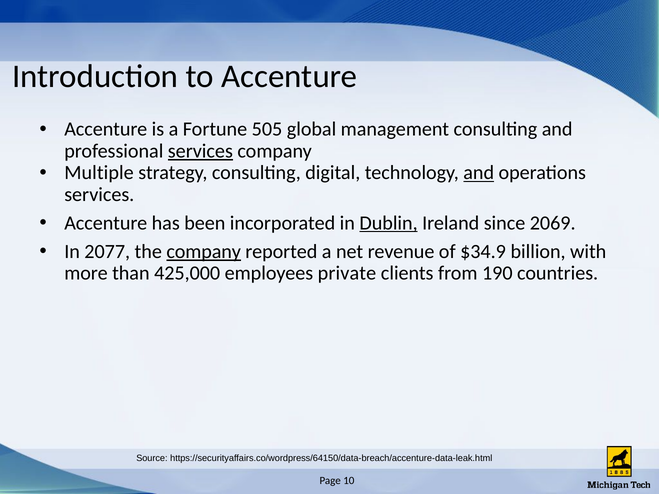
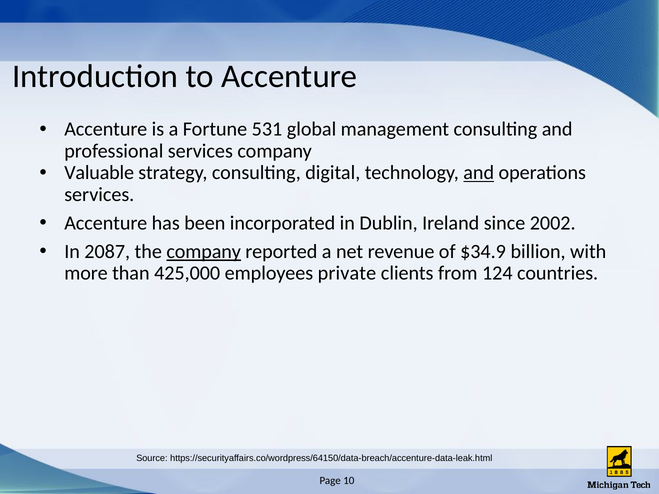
505: 505 -> 531 (267, 129)
services underline: present -> none (200, 151)
Multiple: Multiple -> Valuable (99, 173)
Dublin underline: present -> none (389, 223)
2069: 2069 -> 2002 (553, 223)
2077: 2077 -> 2087 (107, 252)
190: 190 -> 124 (497, 273)
